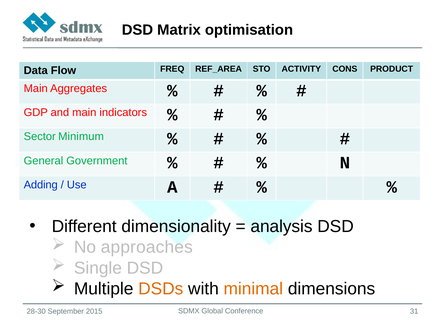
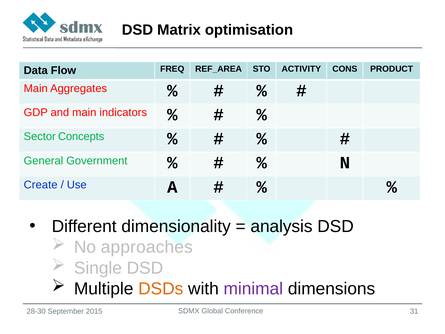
Minimum: Minimum -> Concepts (81, 137)
Adding: Adding -> Create (41, 185)
minimal colour: orange -> purple (253, 289)
